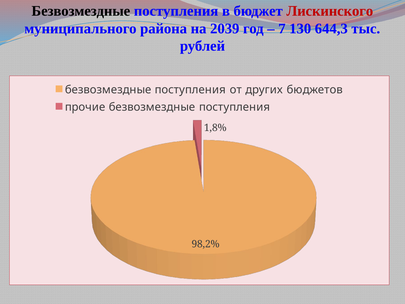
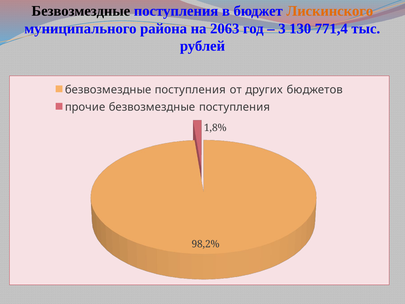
Лискинского colour: red -> orange (330, 11)
2039: 2039 -> 2063 (225, 28)
7: 7 -> 3 (282, 28)
644,3: 644,3 -> 771,4 (331, 28)
